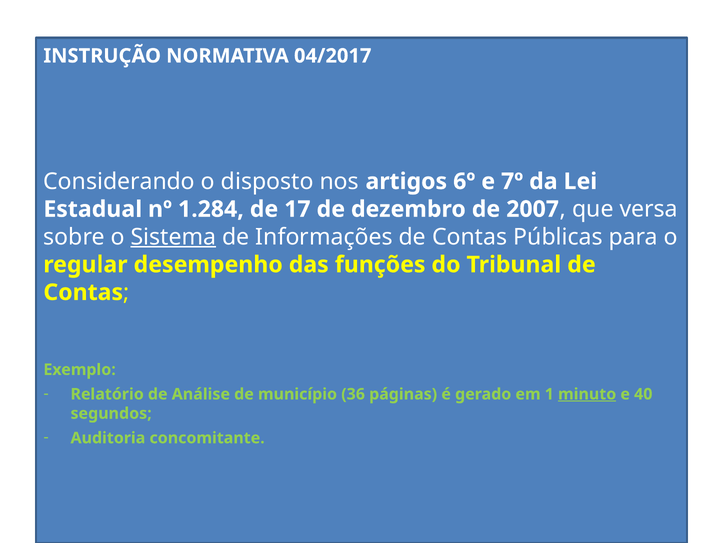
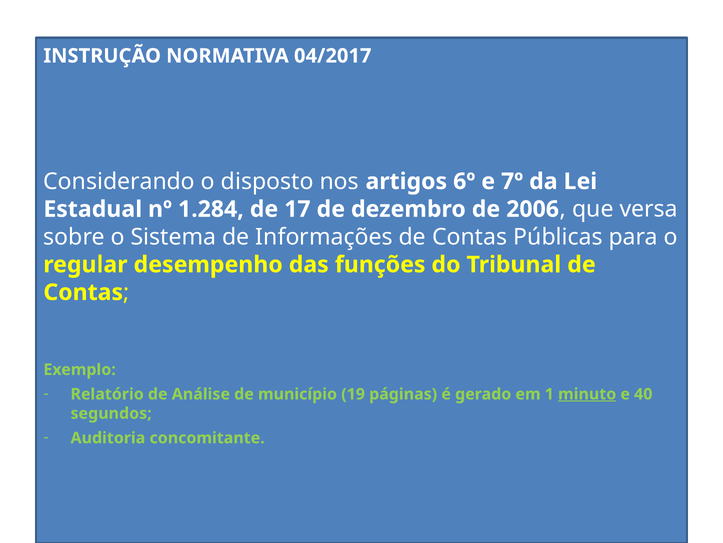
2007: 2007 -> 2006 (533, 209)
Sistema underline: present -> none (173, 237)
36: 36 -> 19 (353, 394)
